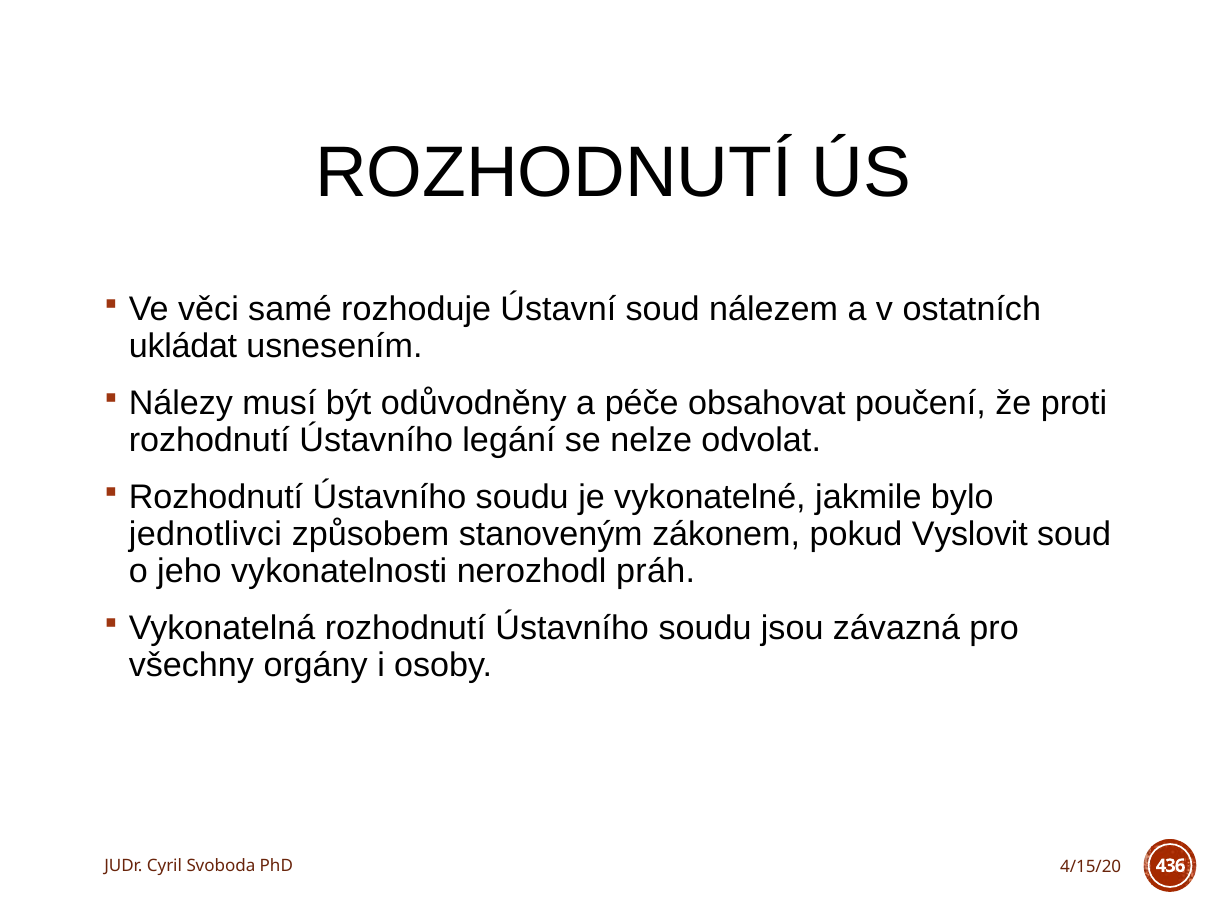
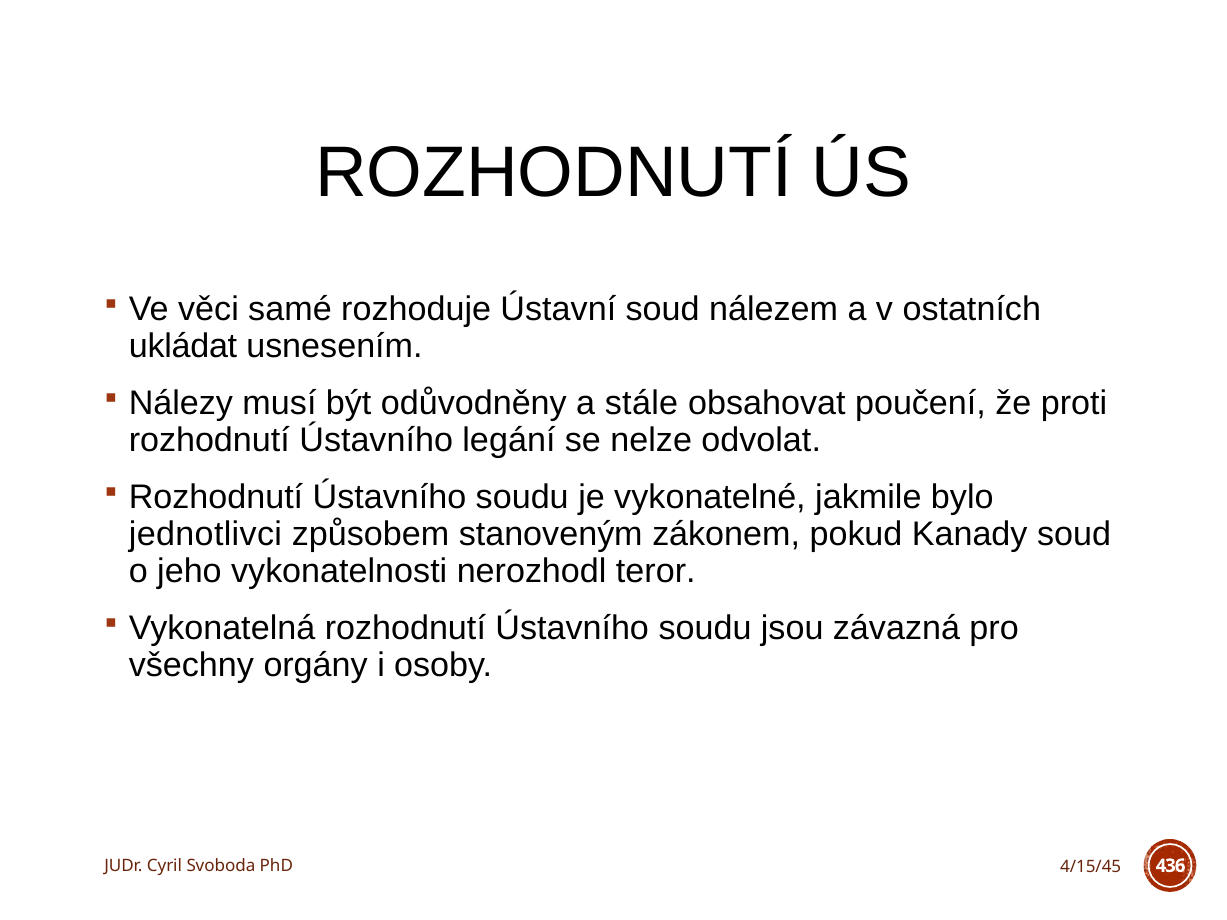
péče: péče -> stále (642, 403)
Vyslovit: Vyslovit -> Kanady (970, 534)
práh: práh -> teror (656, 571)
4/15/20: 4/15/20 -> 4/15/45 (1091, 867)
